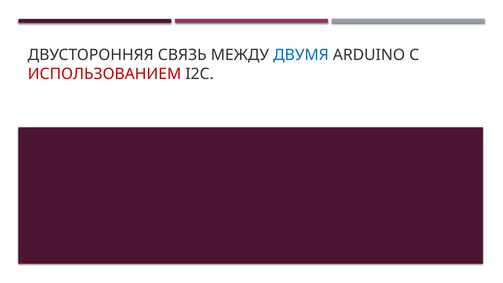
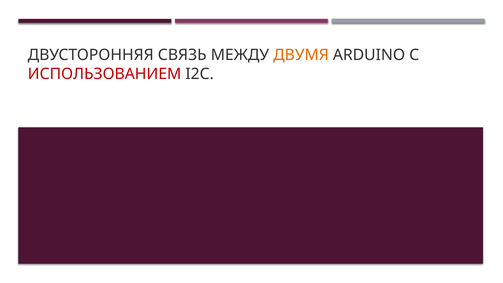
ДВУМЯ colour: blue -> orange (301, 55)
